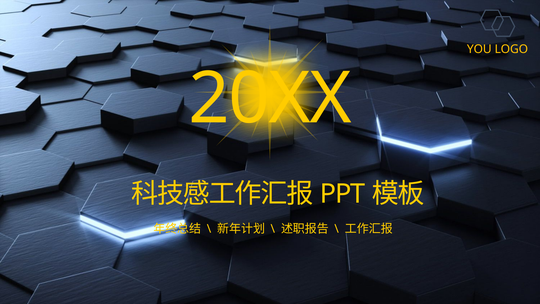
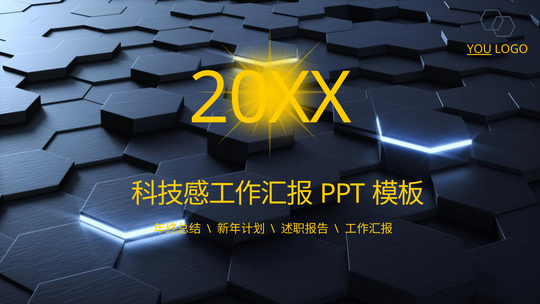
YOU underline: none -> present (479, 49)
